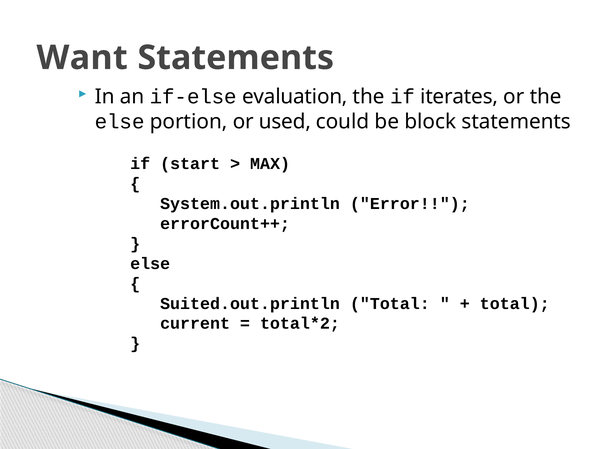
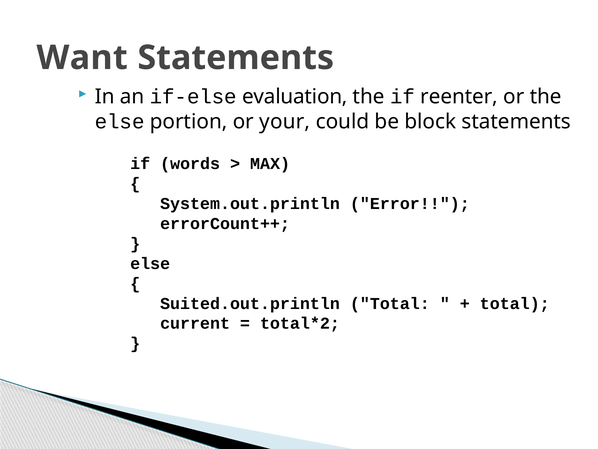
iterates: iterates -> reenter (459, 97)
used: used -> your (285, 122)
start: start -> words (190, 164)
